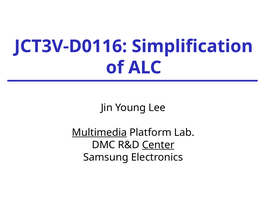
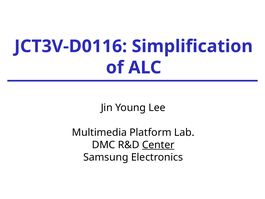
Multimedia underline: present -> none (99, 132)
